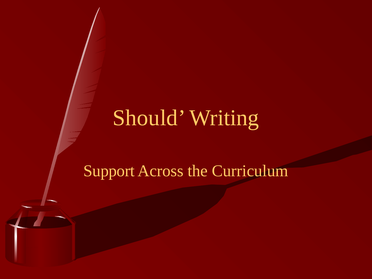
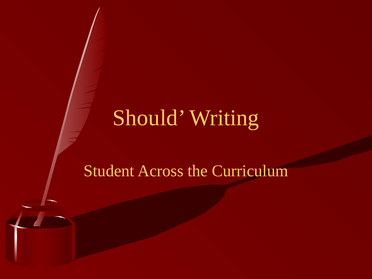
Support: Support -> Student (109, 171)
